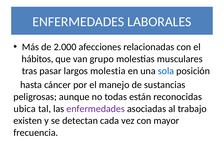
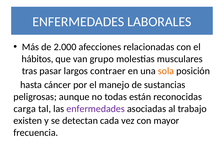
molestia: molestia -> contraer (108, 71)
sola colour: blue -> orange (166, 71)
ubica: ubica -> carga (25, 109)
